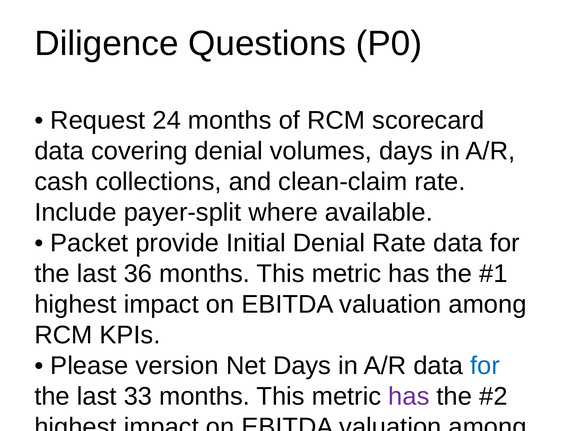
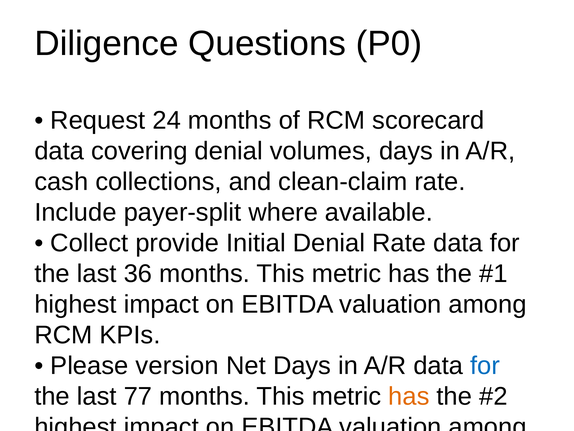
Packet: Packet -> Collect (89, 243)
33: 33 -> 77 (138, 396)
has colour: purple -> orange (409, 396)
